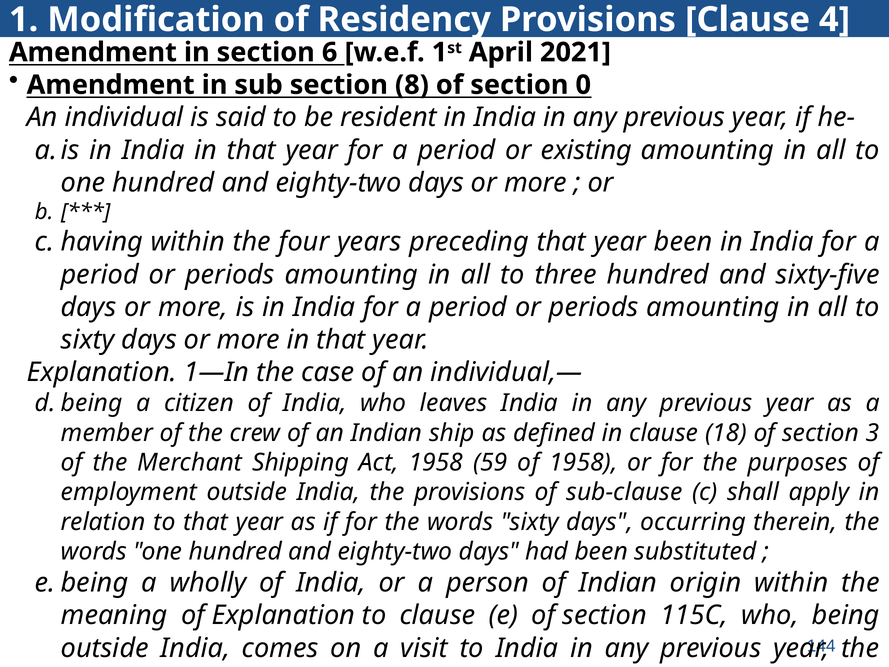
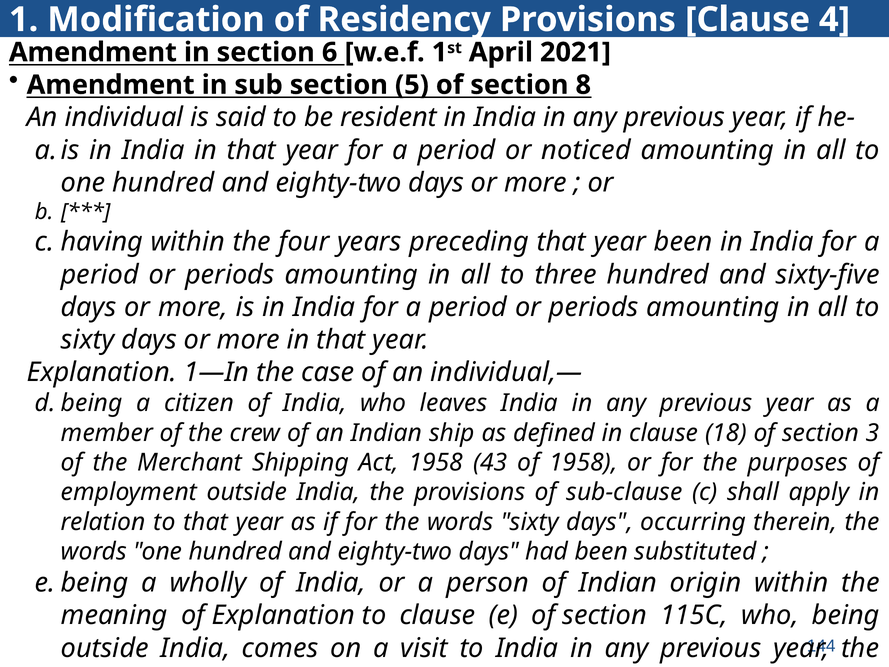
8: 8 -> 5 (412, 85)
0: 0 -> 8 (583, 85)
existing: existing -> noticed (586, 150)
59: 59 -> 43 (490, 462)
